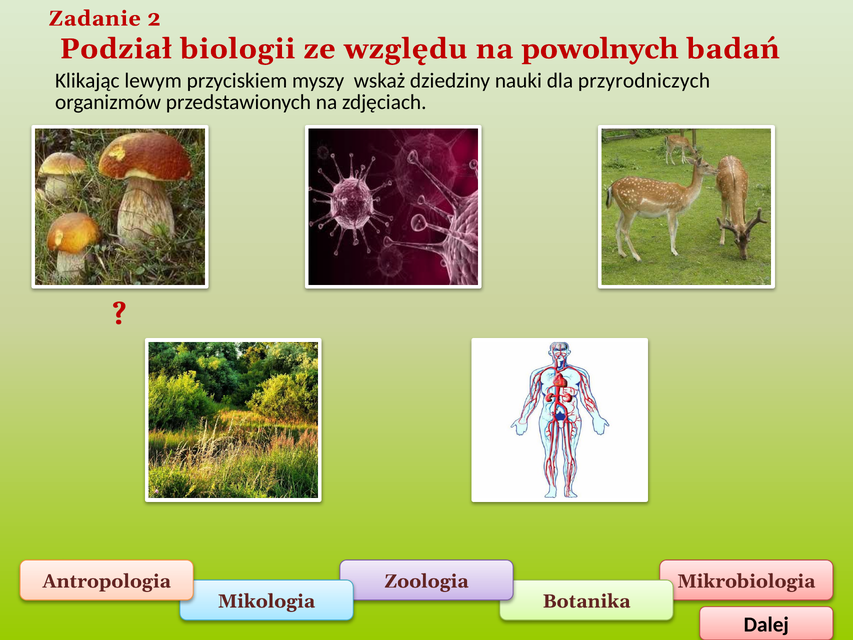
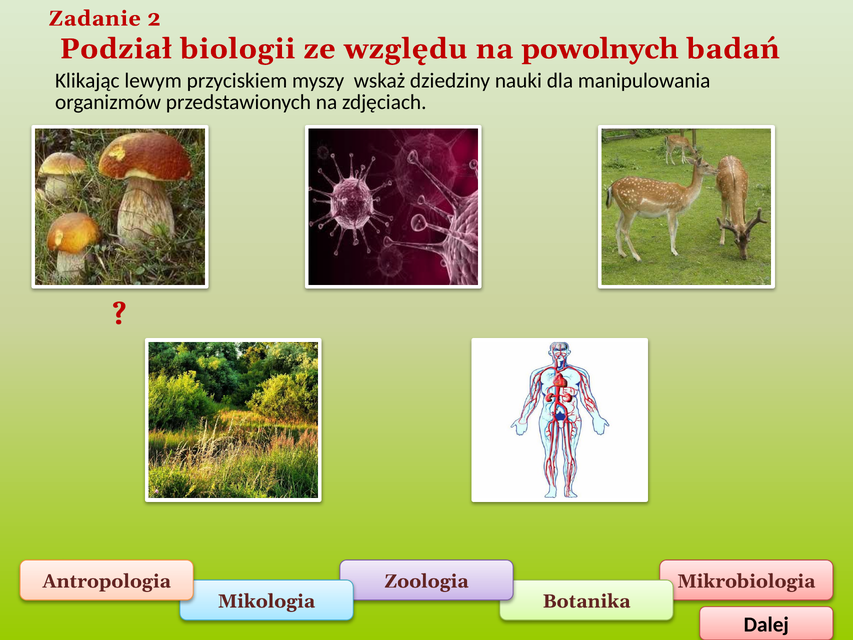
przyrodniczych: przyrodniczych -> manipulowania (644, 81)
